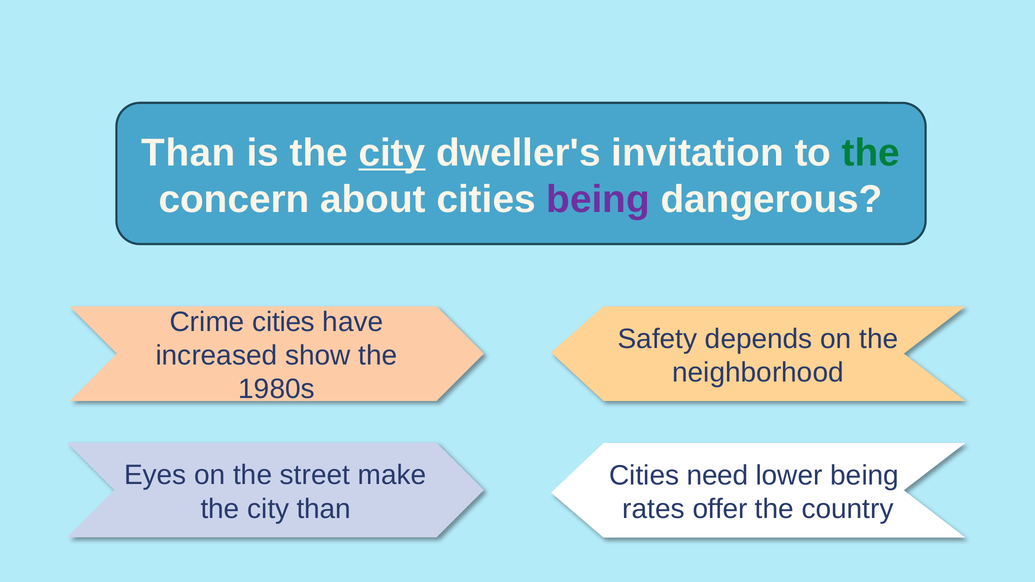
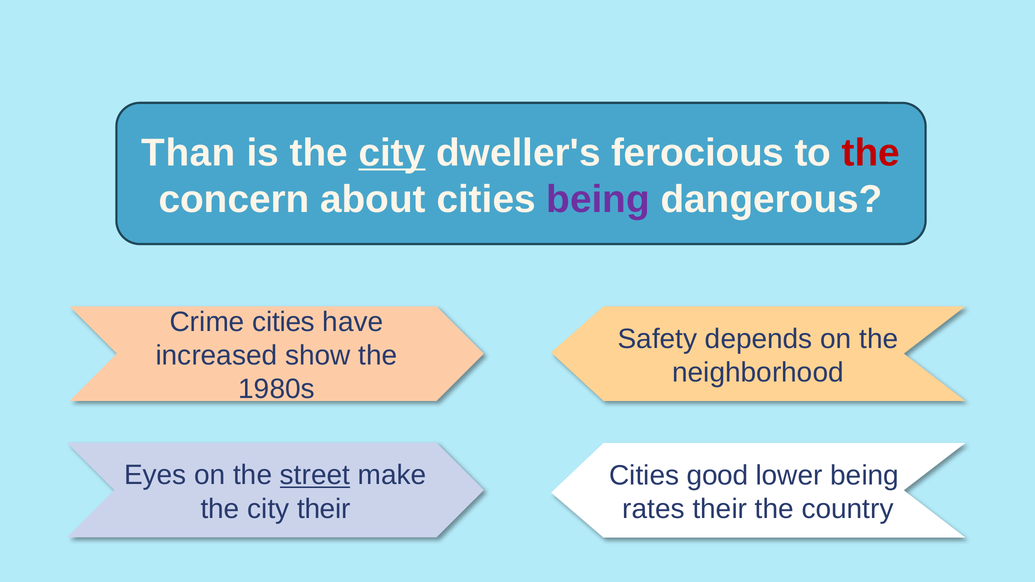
invitation: invitation -> ferocious (698, 153)
the colour: green -> red (871, 153)
street underline: none -> present (315, 475)
need: need -> good (718, 476)
city than: than -> their (324, 509)
rates offer: offer -> their (720, 509)
